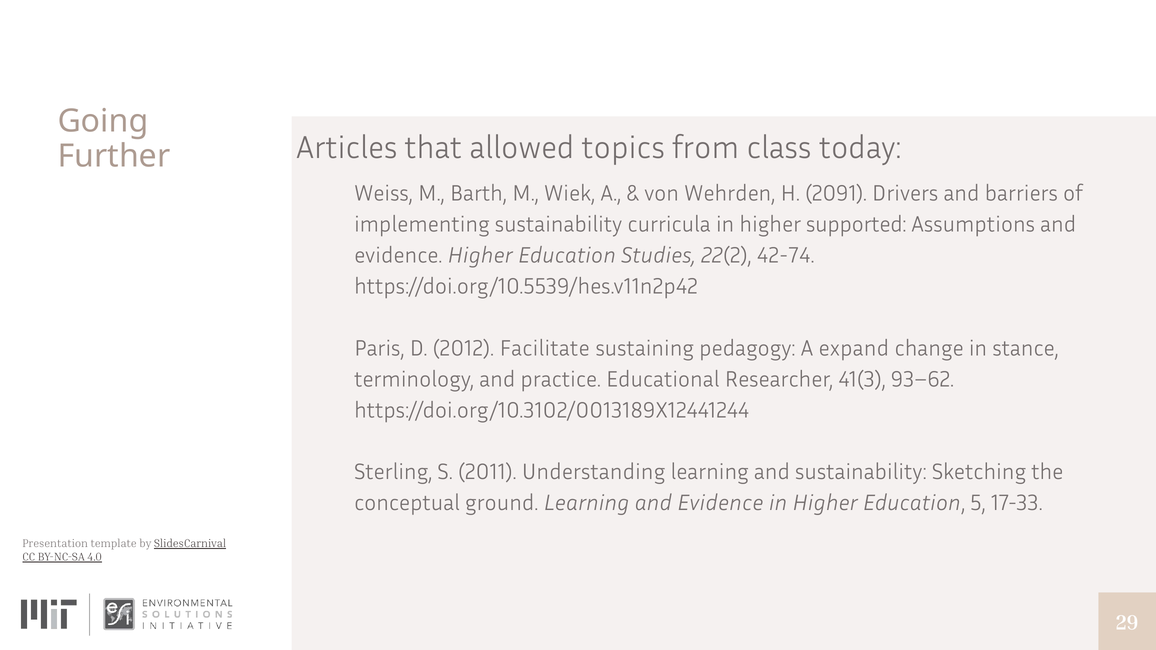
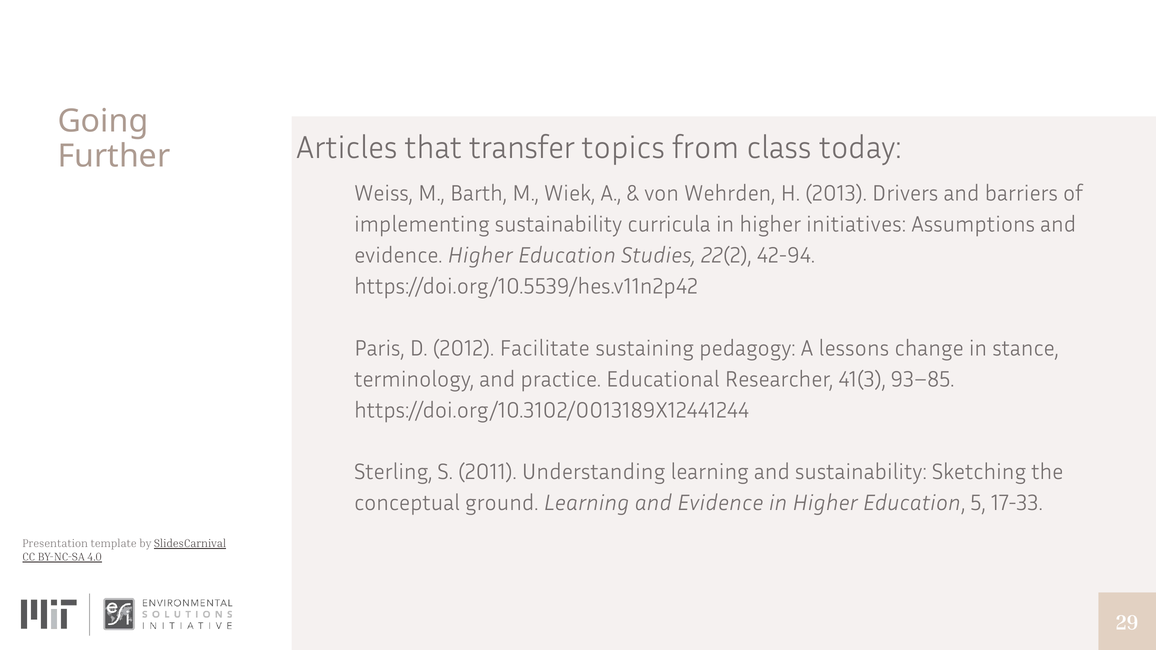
allowed: allowed -> transfer (522, 148)
2091: 2091 -> 2013 (836, 193)
supported: supported -> initiatives (856, 224)
42-74: 42-74 -> 42-94 (786, 255)
expand: expand -> lessons (854, 348)
93–62: 93–62 -> 93–85 (922, 379)
